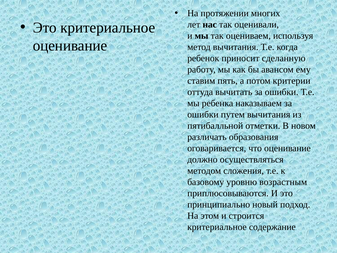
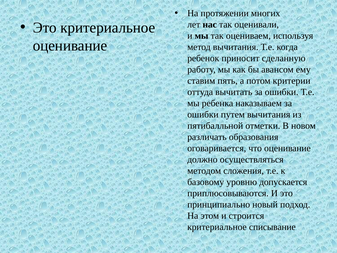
возрастным: возрастным -> допускается (283, 182)
содержание: содержание -> списывание (272, 227)
